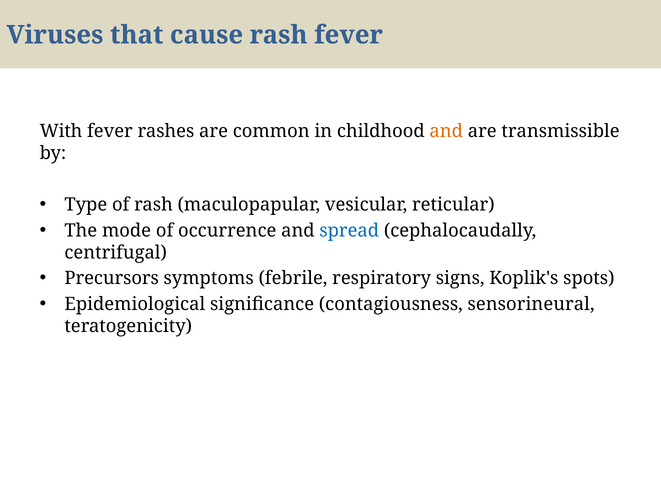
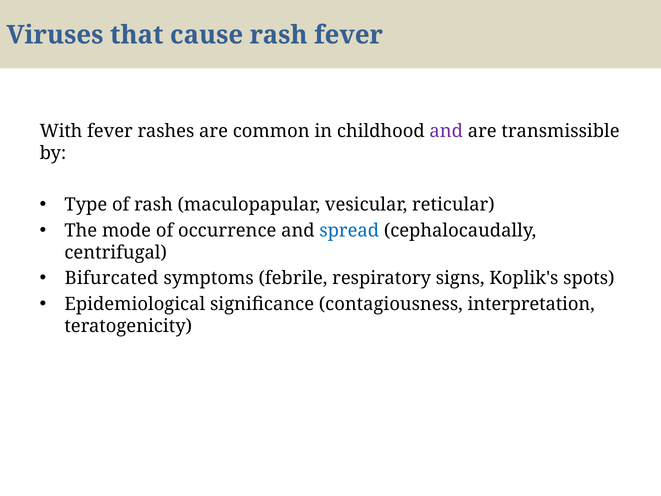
and colour: orange -> purple (446, 131)
Precursors: Precursors -> Bifurcated (112, 278)
sensorineural: sensorineural -> interpretation (531, 304)
